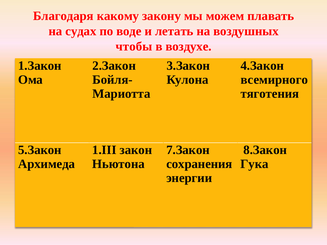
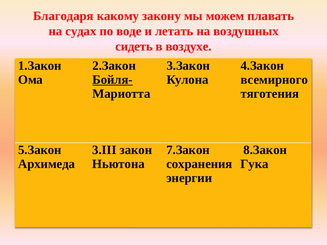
чтобы: чтобы -> сидеть (134, 47)
Бойля- underline: none -> present (113, 80)
1.III: 1.III -> 3.III (104, 150)
